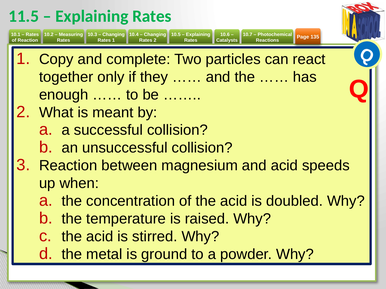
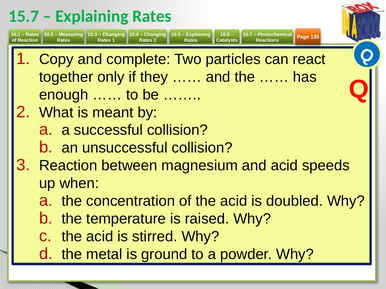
11.5: 11.5 -> 15.7 (24, 16)
